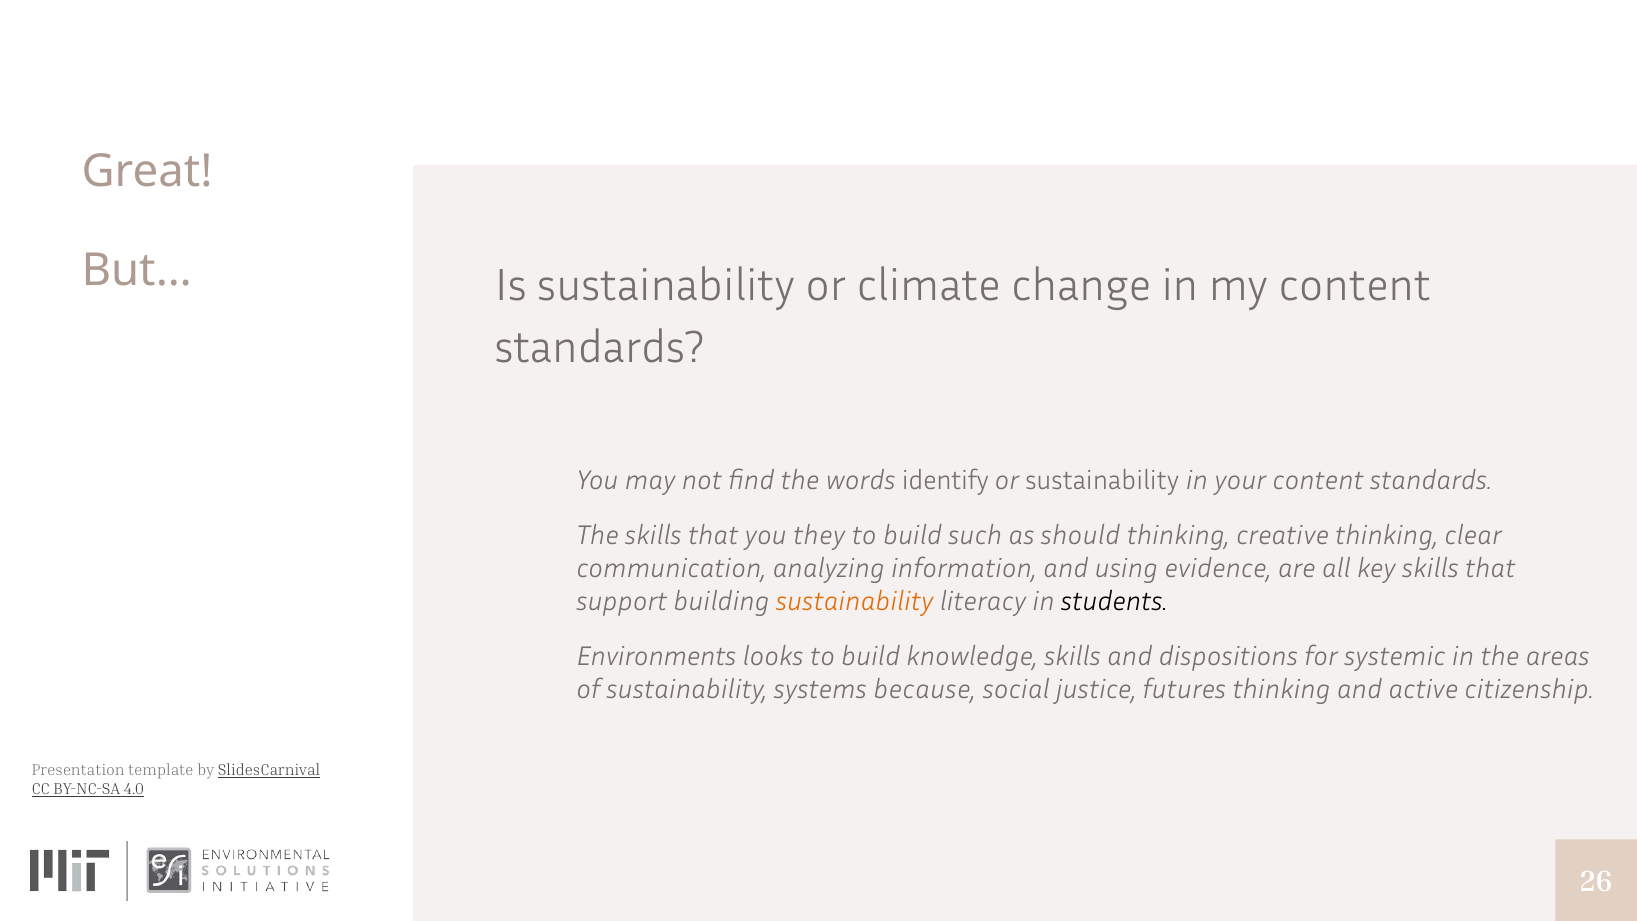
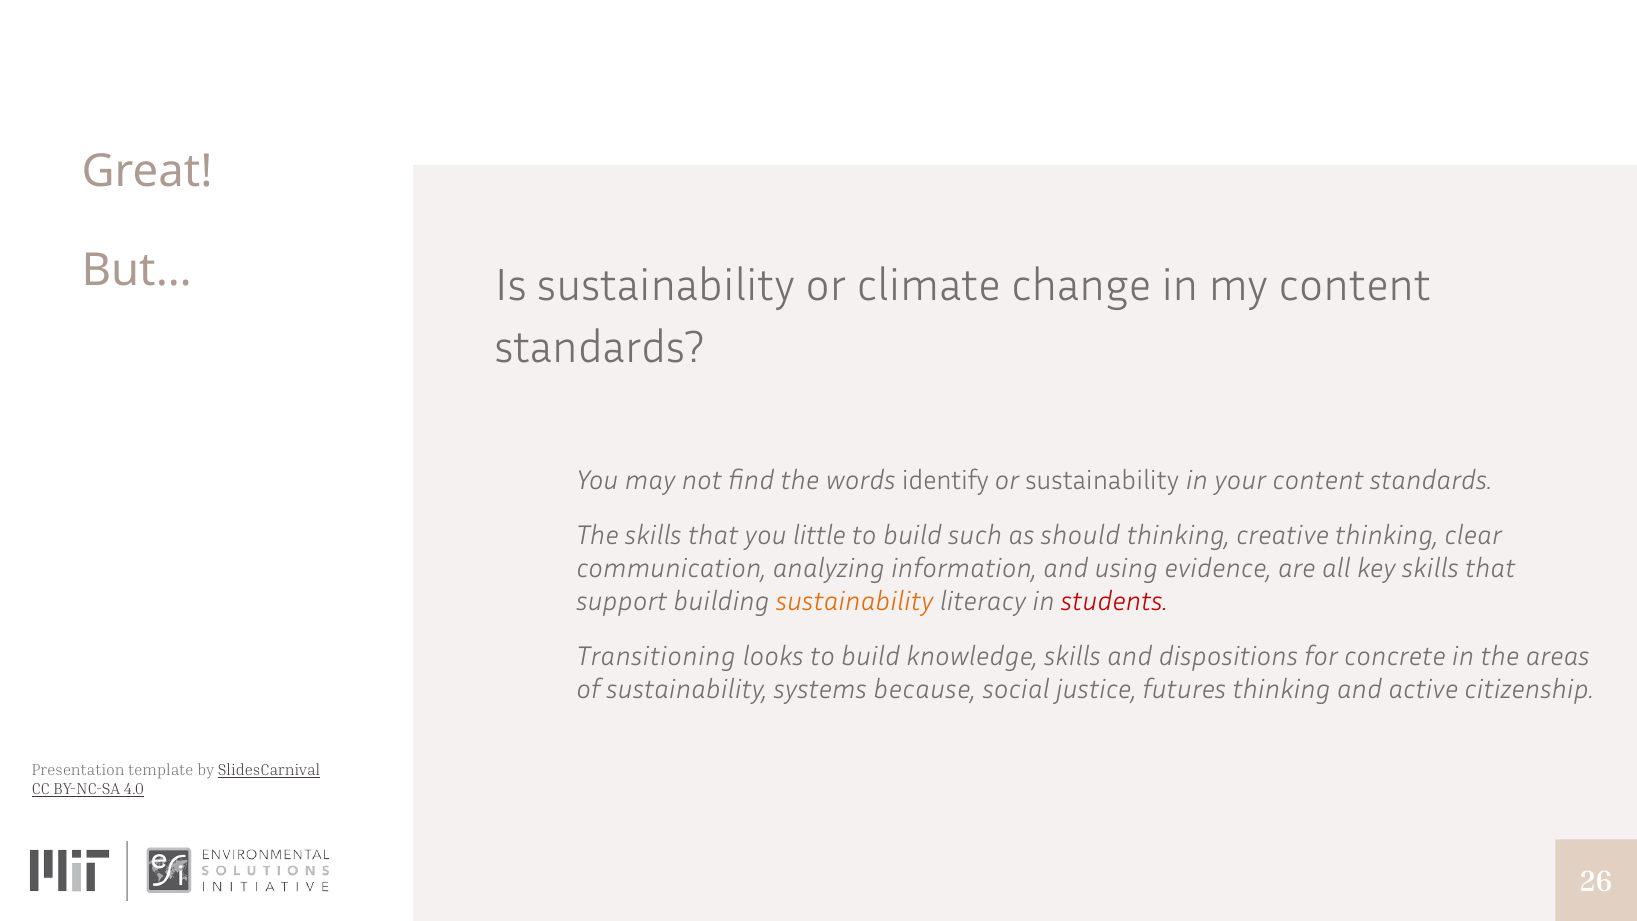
they: they -> little (819, 536)
students colour: black -> red (1114, 601)
Environments: Environments -> Transitioning (656, 657)
systemic: systemic -> concrete (1395, 657)
